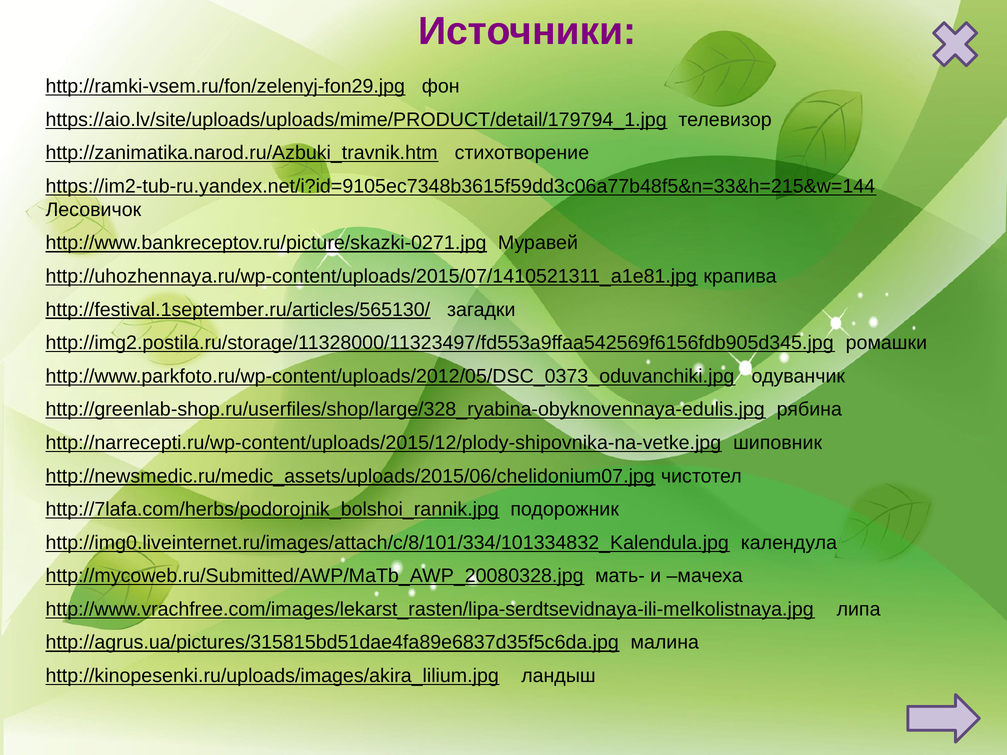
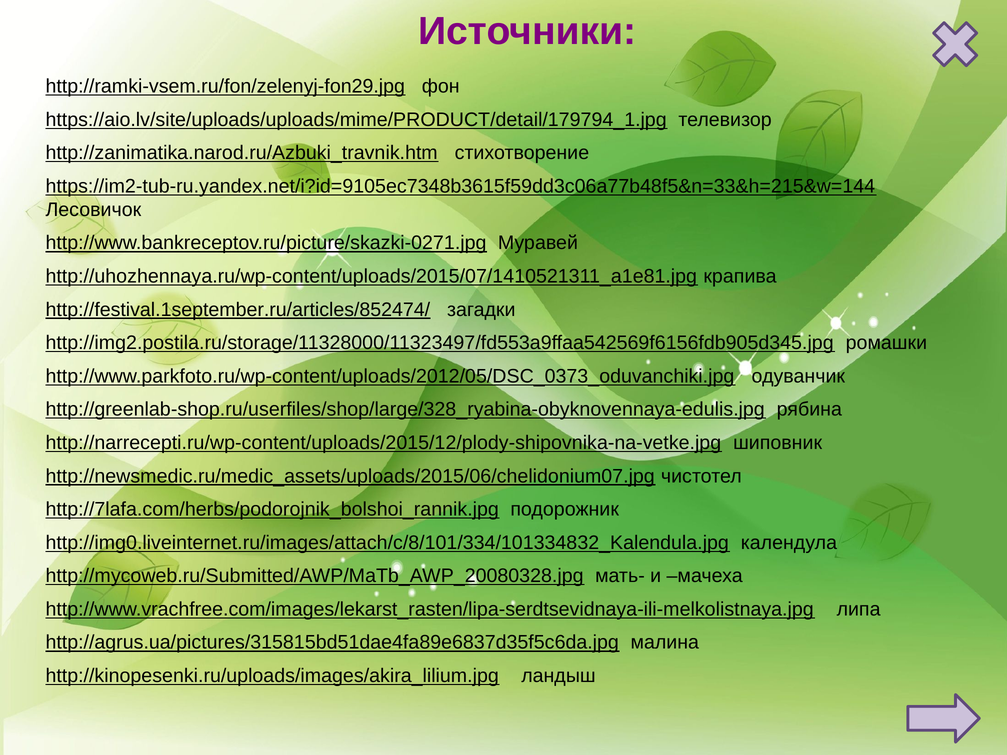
http://festival.1september.ru/articles/565130/: http://festival.1september.ru/articles/565130/ -> http://festival.1september.ru/articles/852474/ (238, 310)
